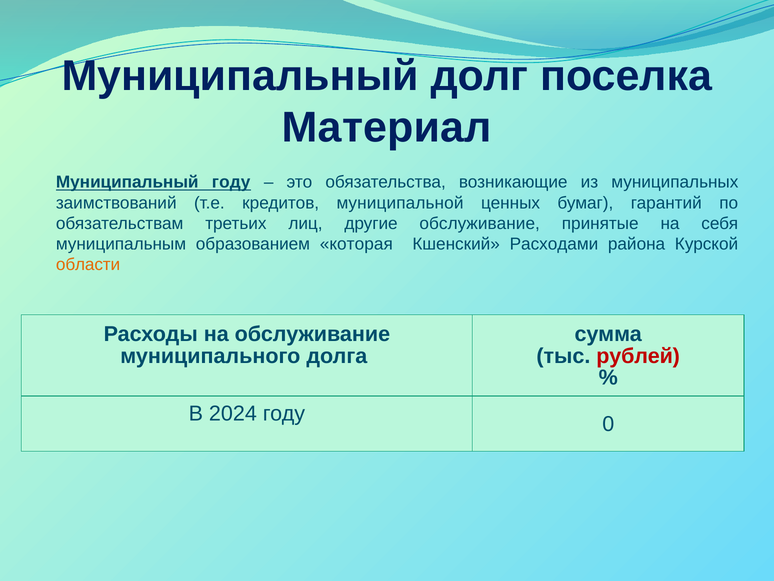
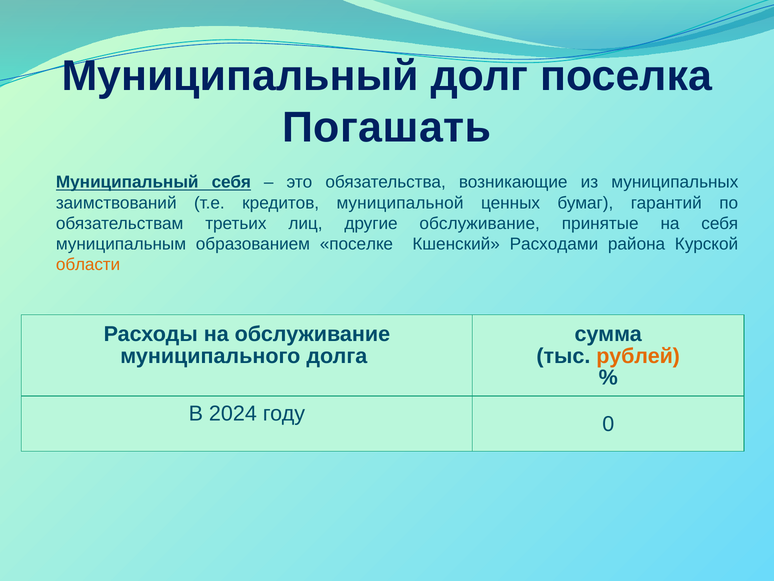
Материал: Материал -> Погашать (387, 128)
Муниципальный году: году -> себя (231, 182)
которая: которая -> поселке (356, 244)
рублей colour: red -> orange (638, 356)
